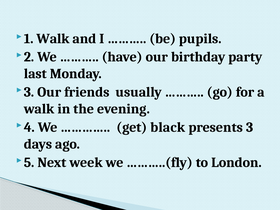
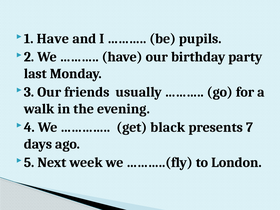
Walk: Walk -> Have (53, 39)
3: 3 -> 7 (249, 127)
